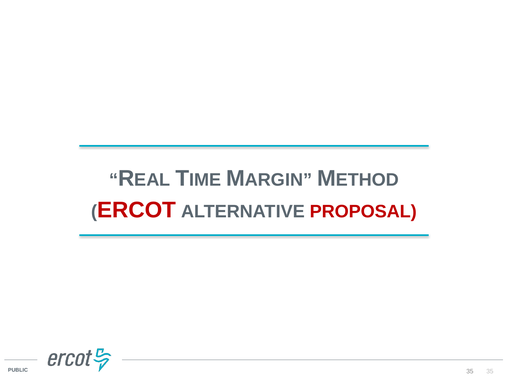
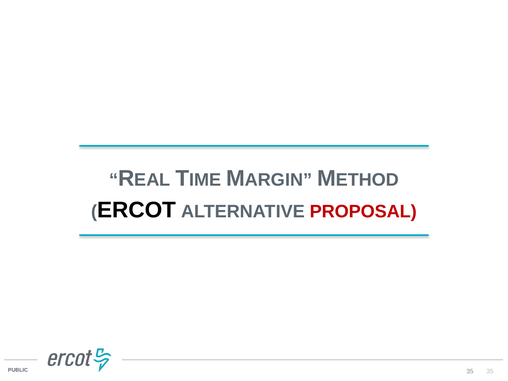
ERCOT colour: red -> black (137, 210)
